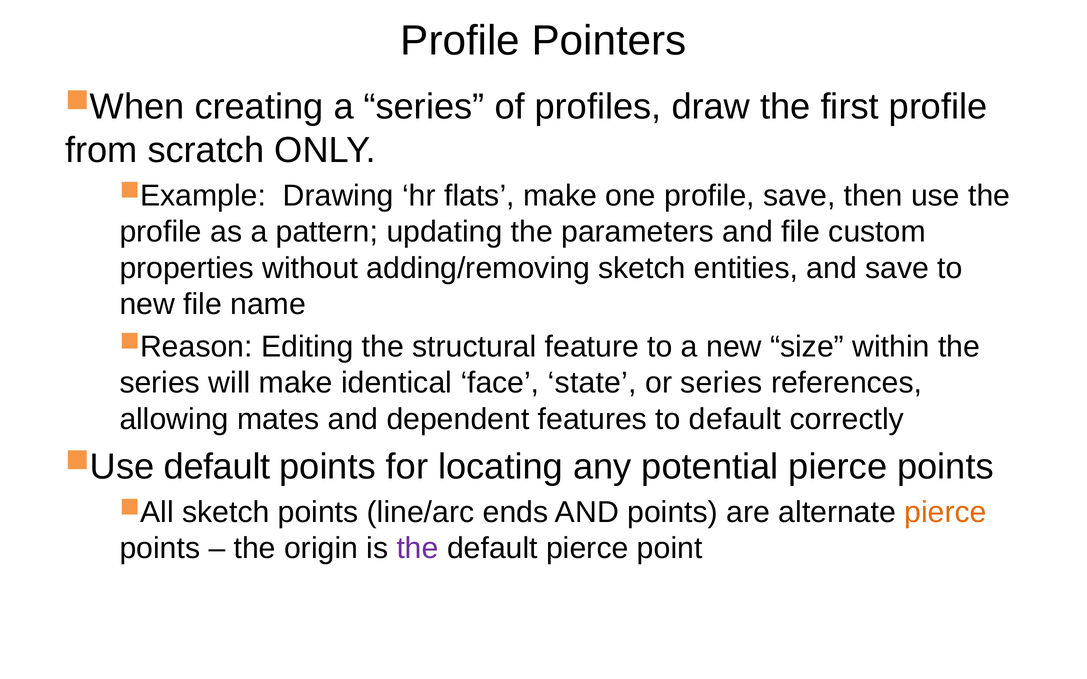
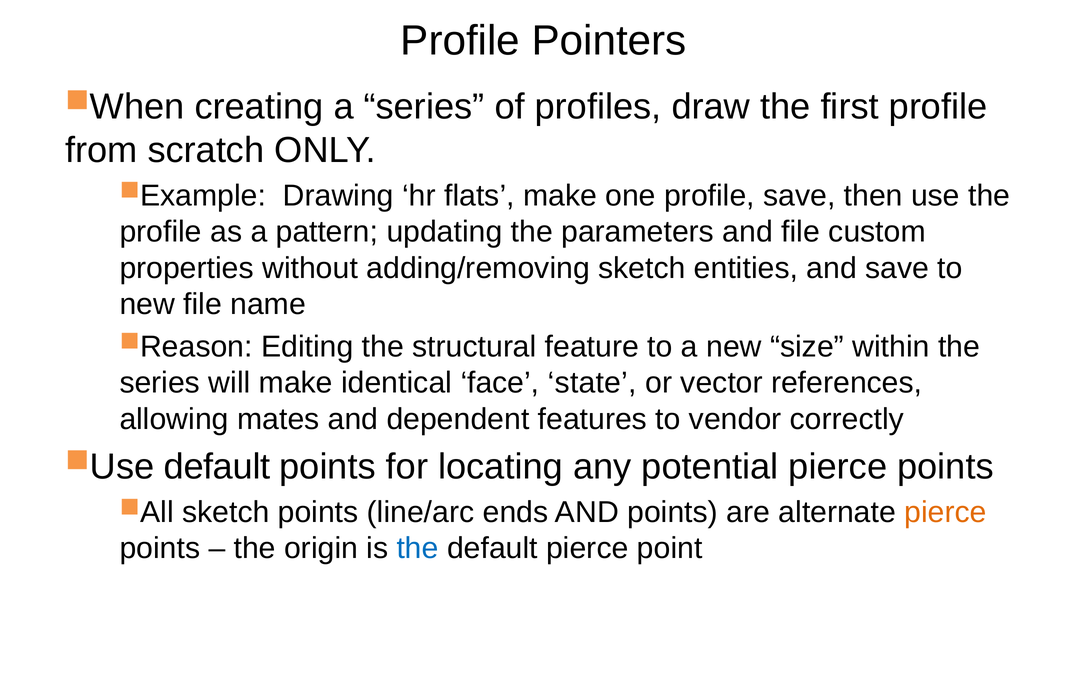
or series: series -> vector (722, 383)
to default: default -> vendor (735, 419)
the colour: purple -> blue (418, 549)
